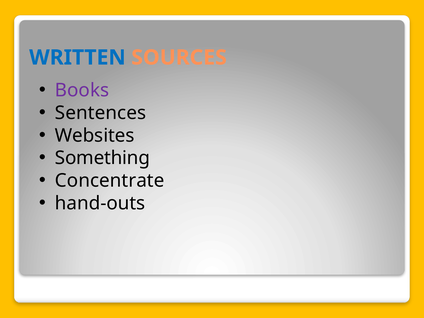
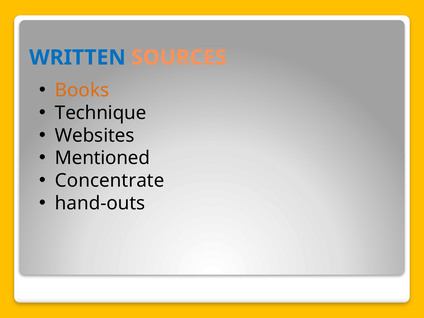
Books colour: purple -> orange (82, 90)
Sentences: Sentences -> Technique (101, 113)
Something: Something -> Mentioned (102, 158)
